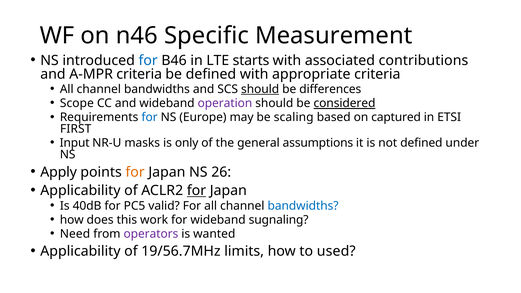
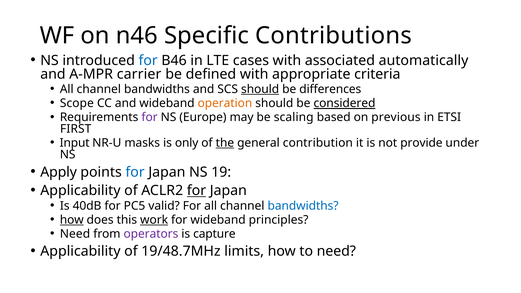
Measurement: Measurement -> Contributions (334, 36)
starts: starts -> cases (251, 60)
contributions: contributions -> automatically (424, 60)
A-MPR criteria: criteria -> carrier (139, 74)
operation colour: purple -> orange (225, 103)
for colour: blue -> purple (150, 117)
captured: captured -> previous (396, 117)
the underline: none -> present (225, 143)
assumptions: assumptions -> contribution (318, 143)
not defined: defined -> provide (421, 143)
for colour: orange -> blue (135, 172)
26: 26 -> 19 (221, 172)
how underline: none -> present (72, 220)
work underline: none -> present (154, 220)
sugnaling: sugnaling -> principles (279, 220)
wanted: wanted -> capture (214, 234)
19/56.7MHz: 19/56.7MHz -> 19/48.7MHz (181, 251)
to used: used -> need (336, 251)
